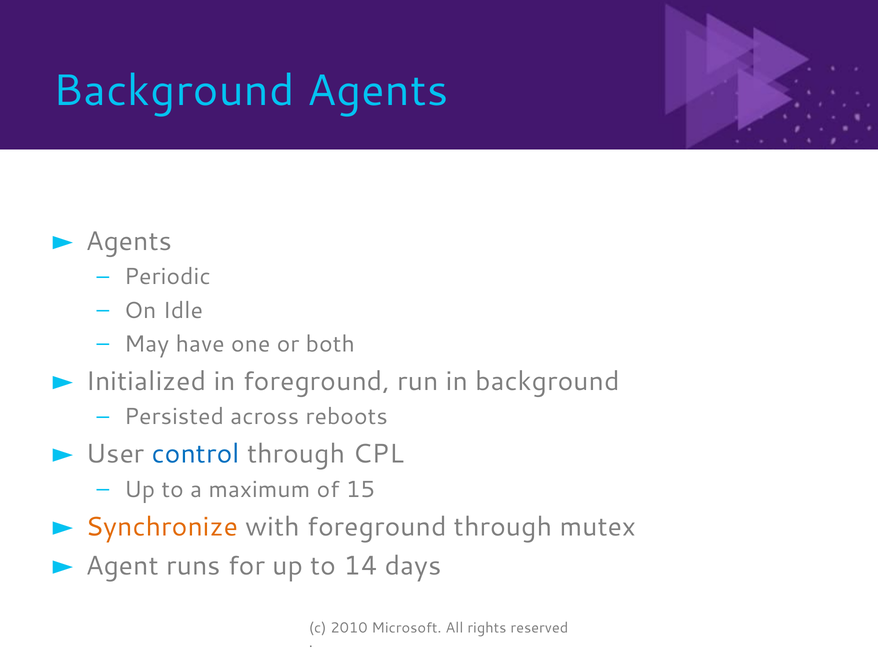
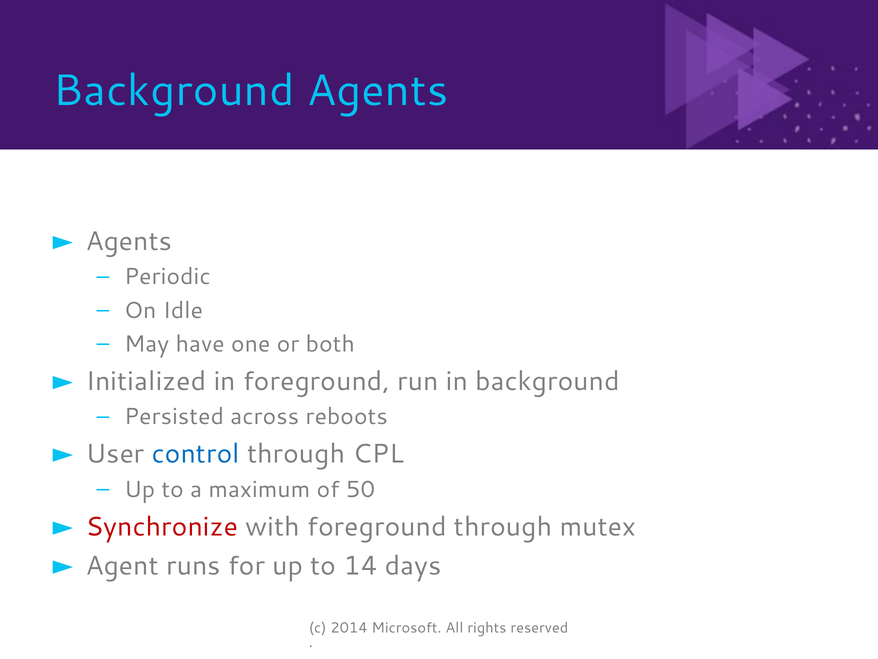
15: 15 -> 50 (360, 489)
Synchronize colour: orange -> red (162, 526)
2010: 2010 -> 2014 (349, 627)
